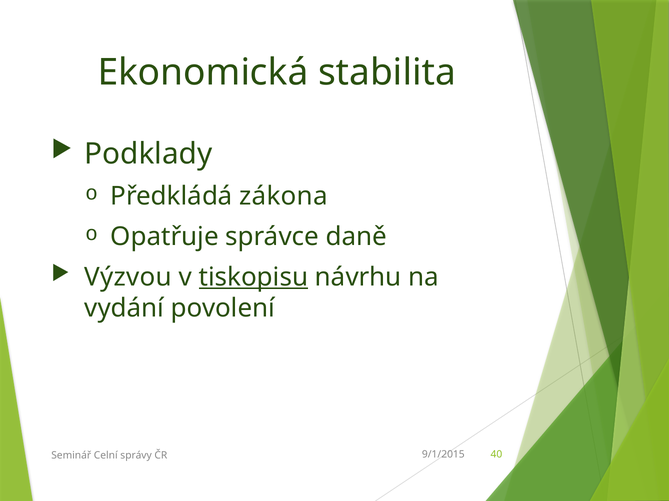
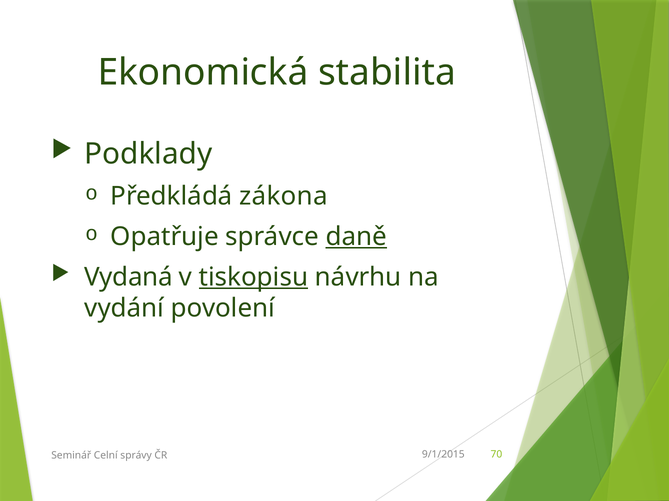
daně underline: none -> present (356, 237)
Výzvou: Výzvou -> Vydaná (128, 277)
40: 40 -> 70 (496, 455)
